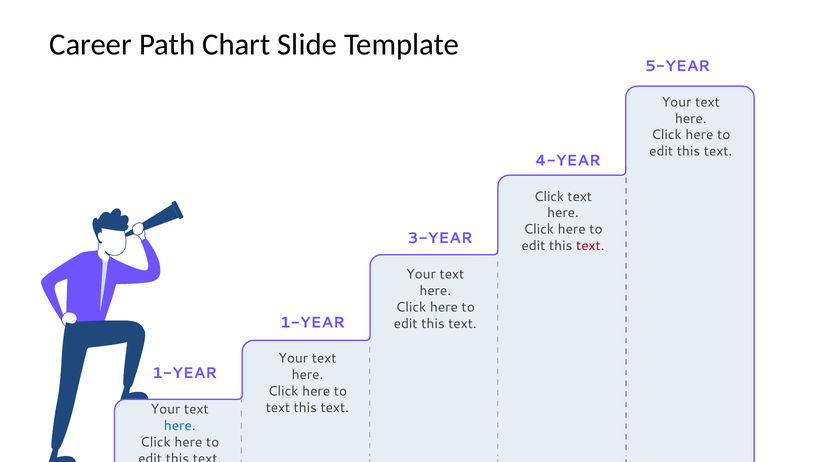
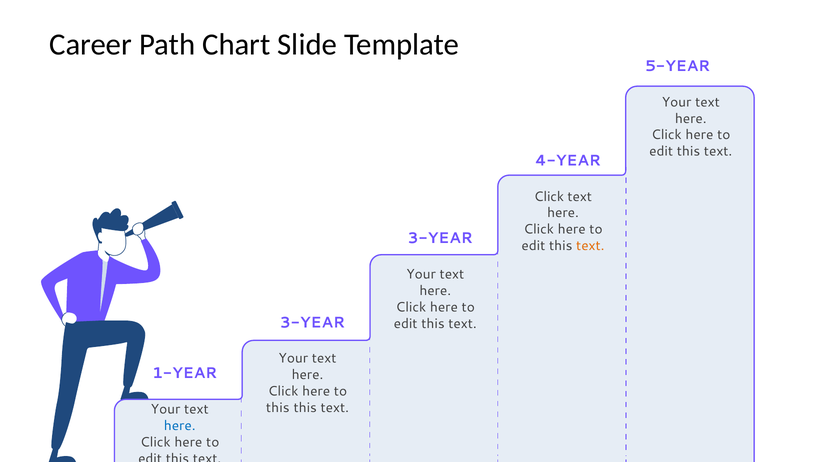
text colour: red -> orange (590, 246)
1-YEAR: 1-YEAR -> 3-YEAR (312, 322)
text: text -> this (278, 408)
